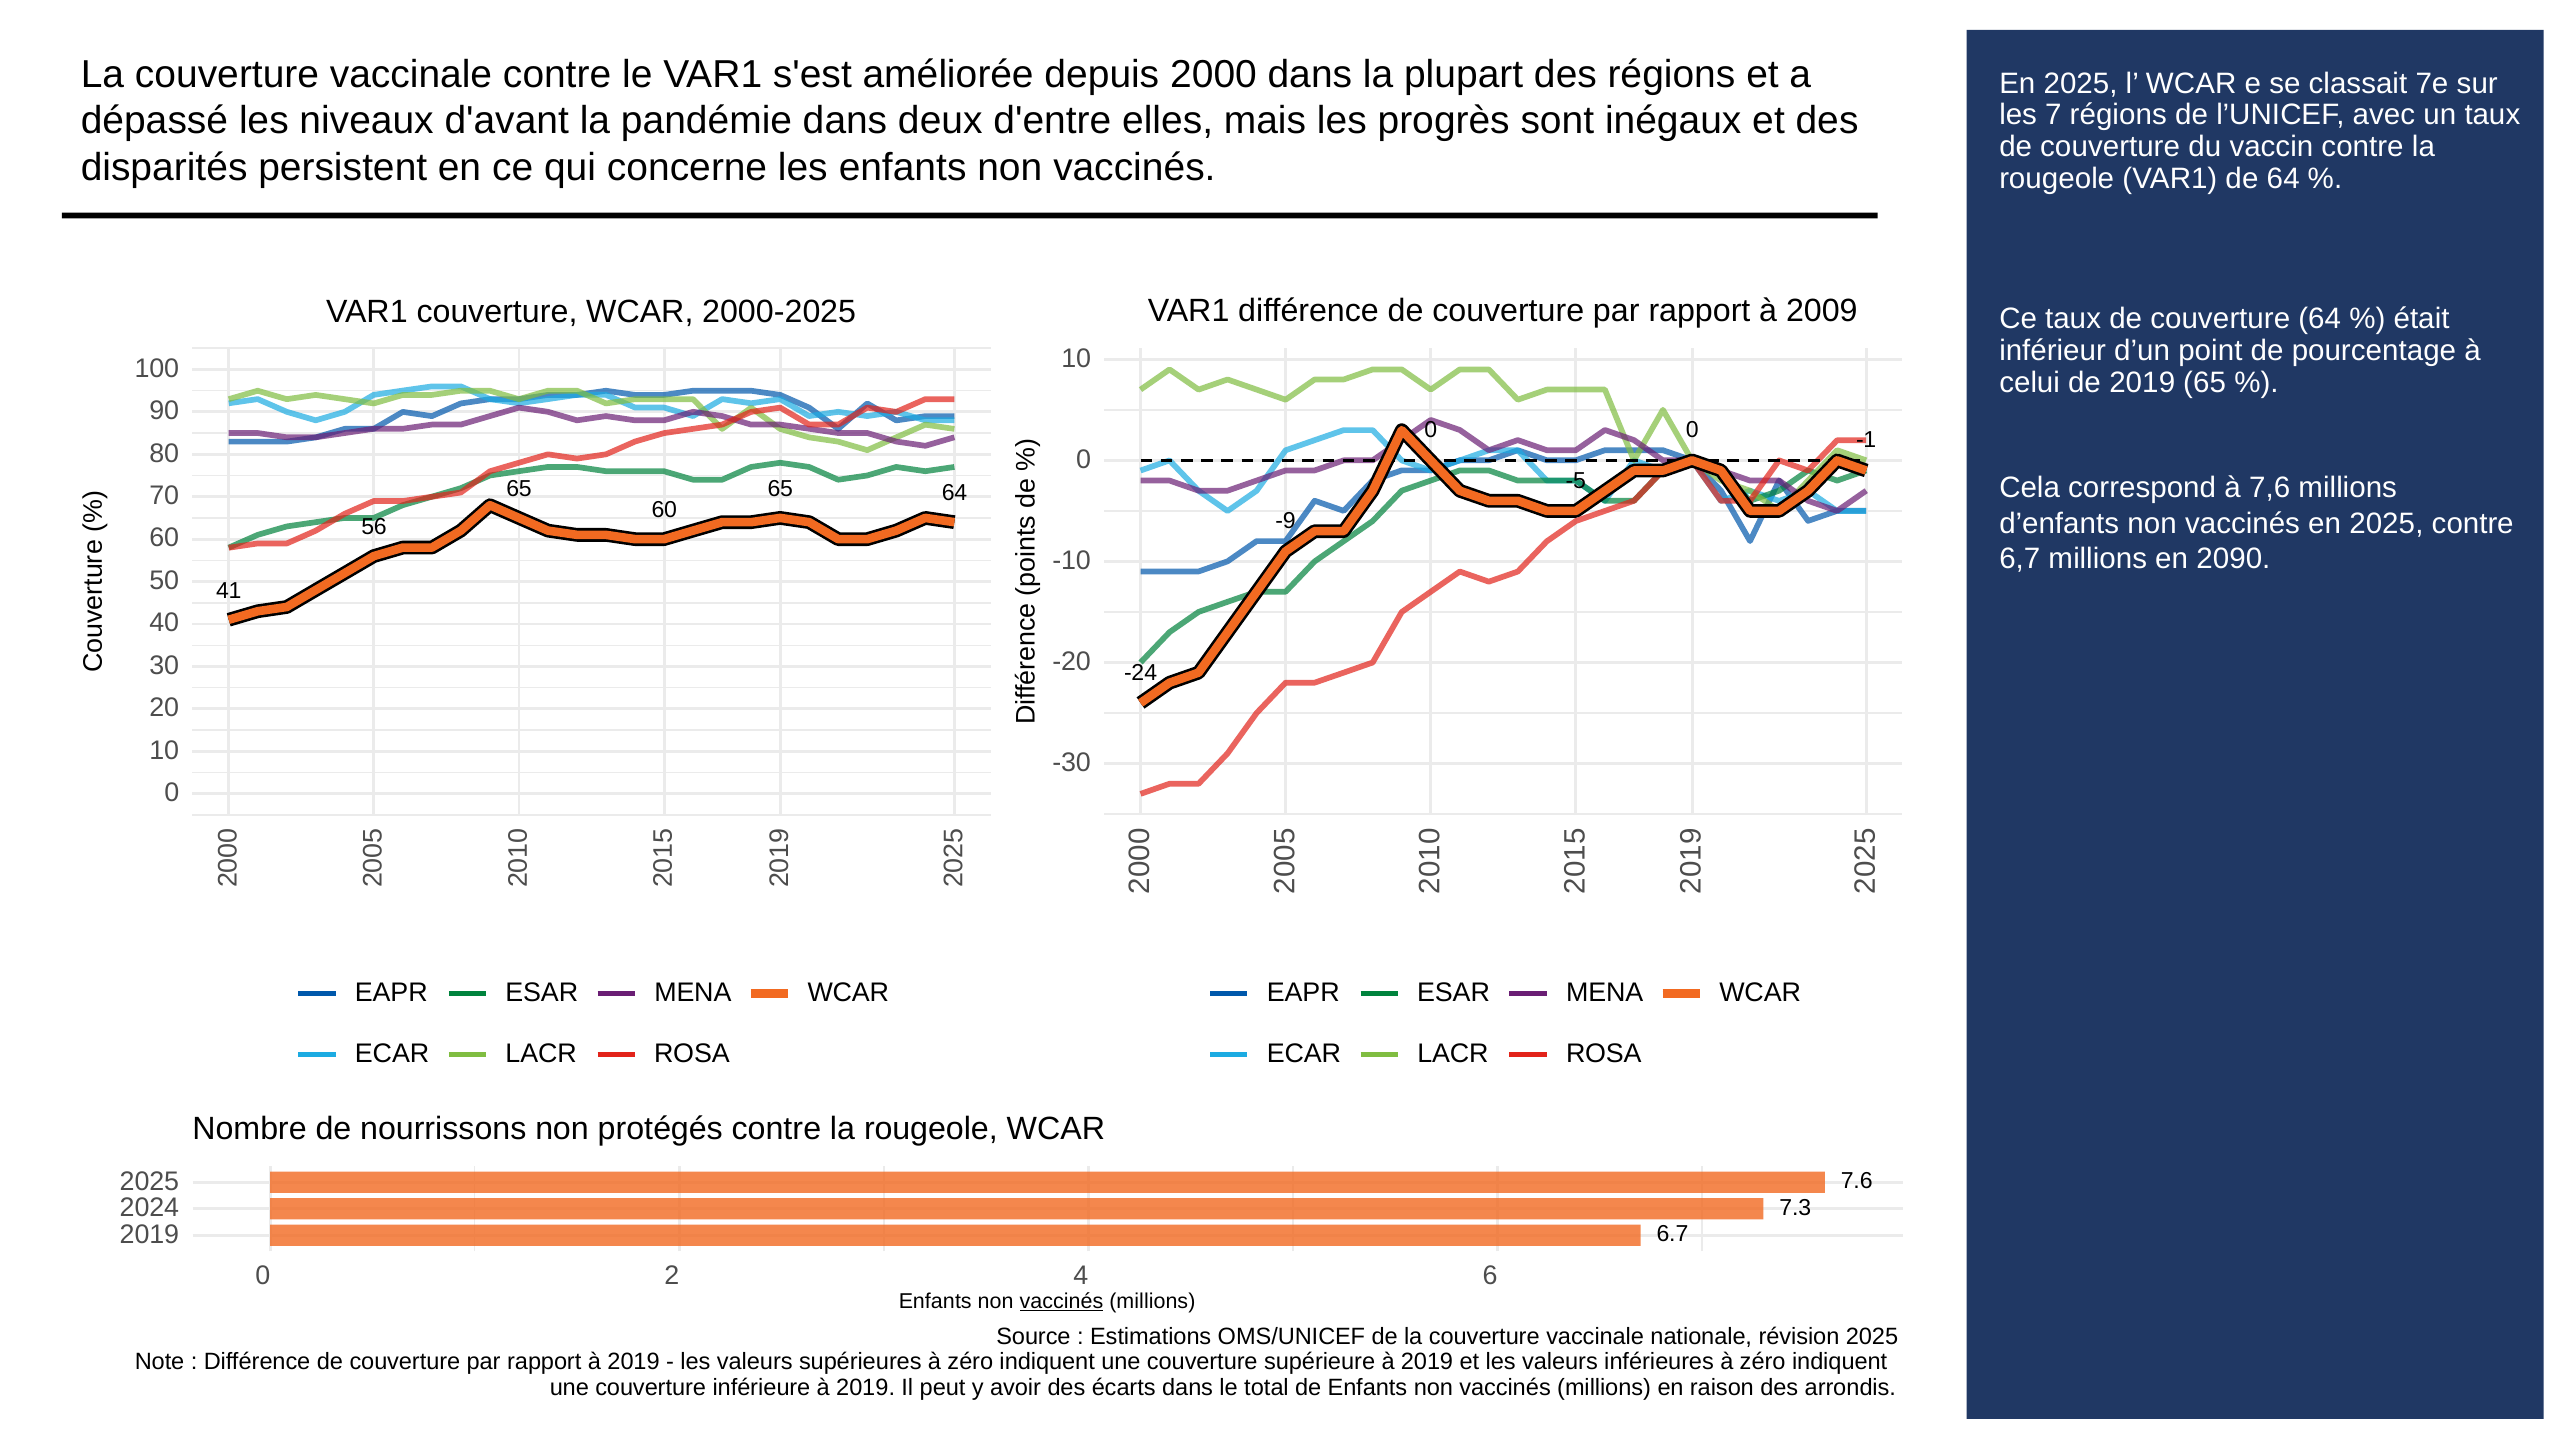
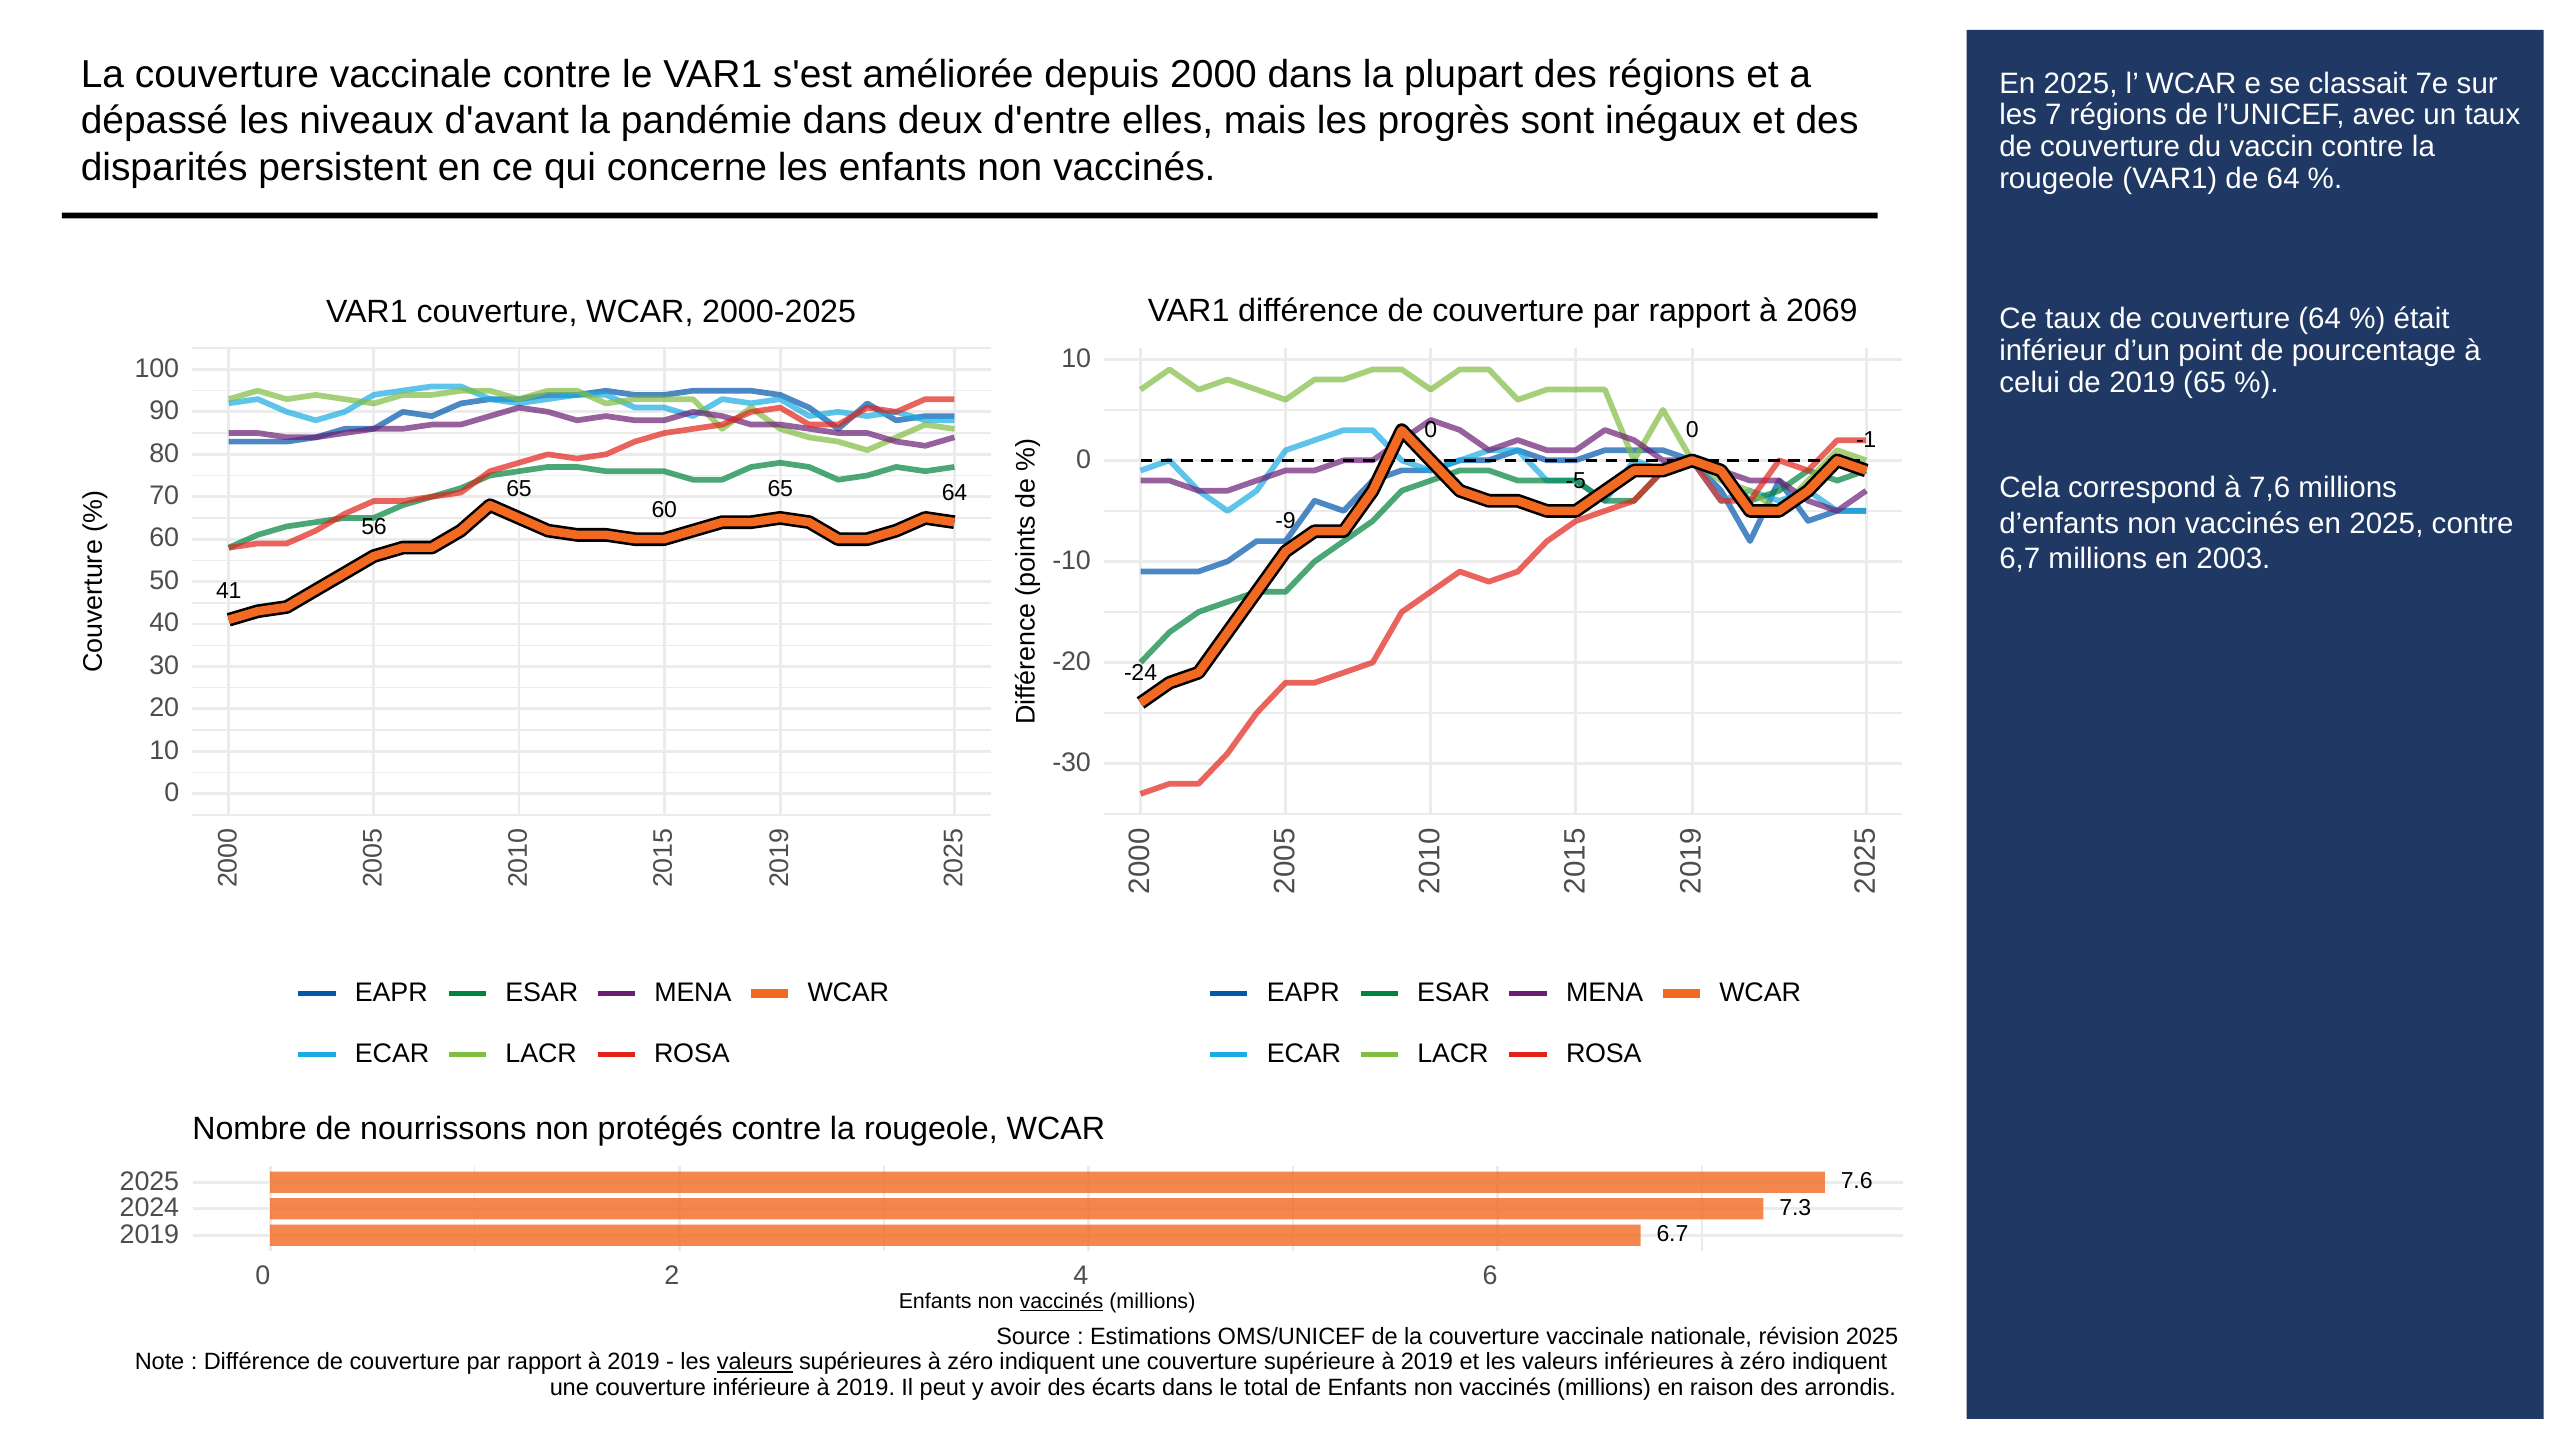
2009: 2009 -> 2069 (1822, 311)
2090: 2090 -> 2003 (2233, 559)
valeurs underline: none -> present (755, 1362)
